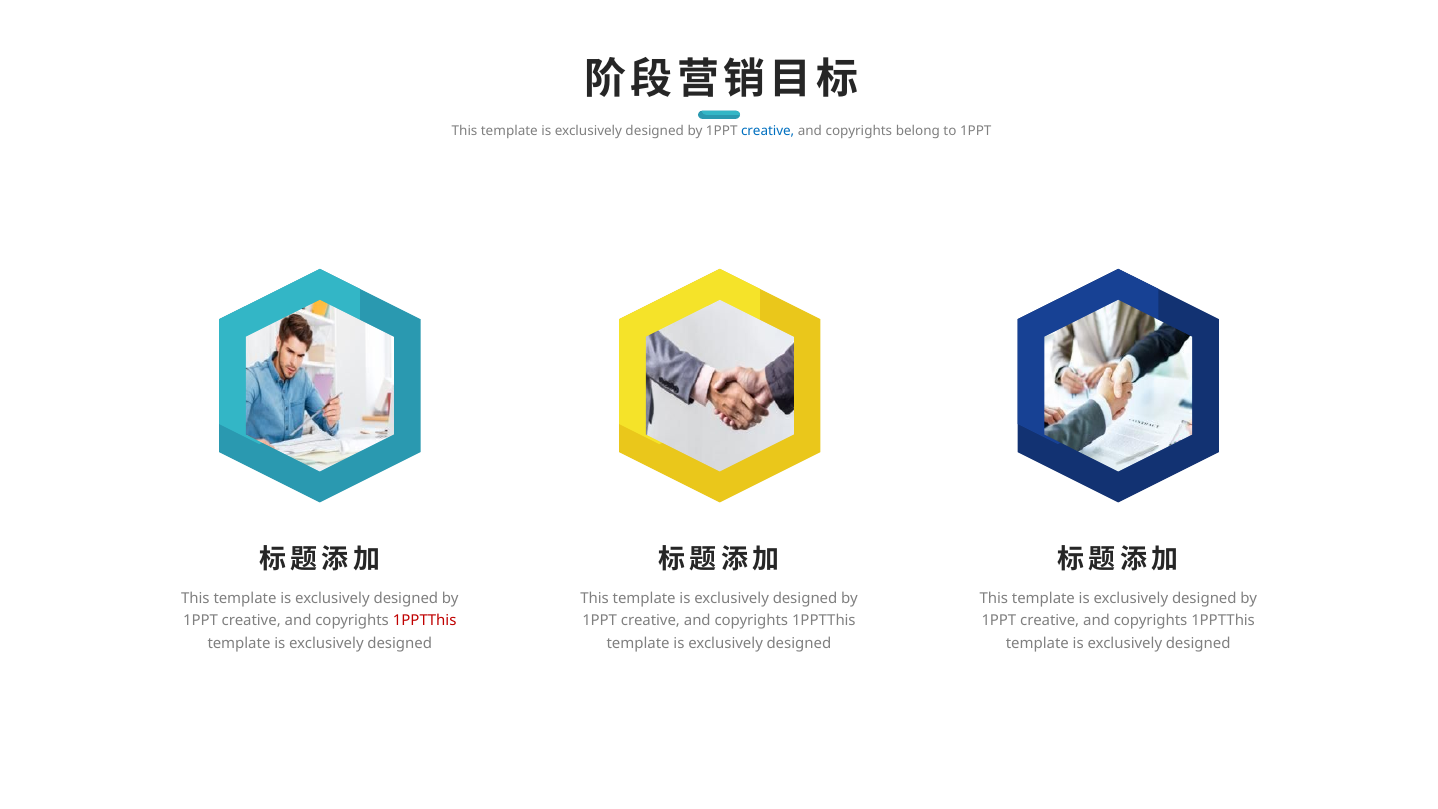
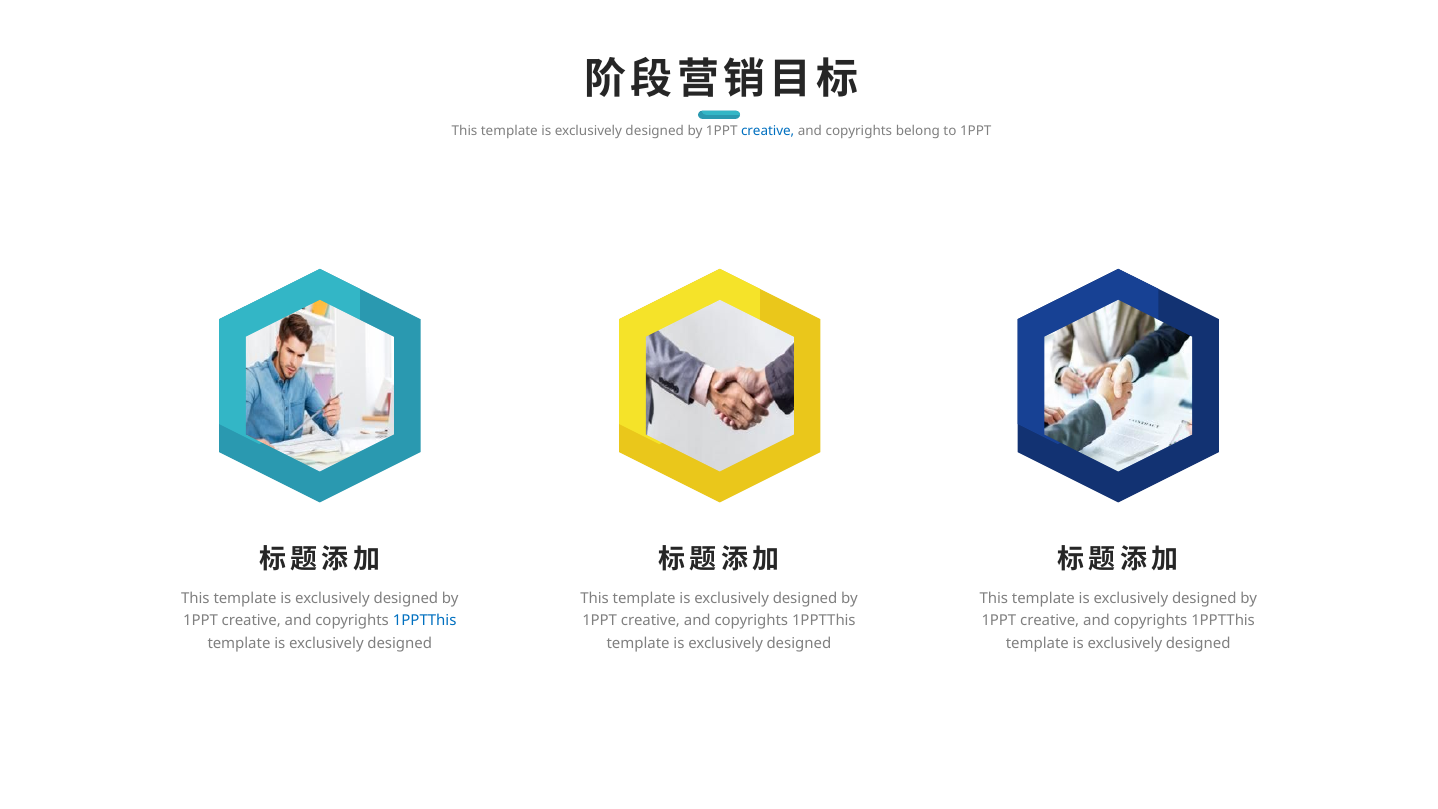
1PPTThis colour: red -> blue (425, 621)
